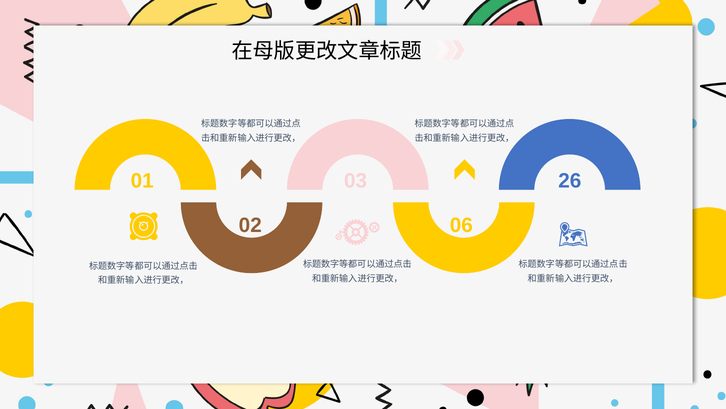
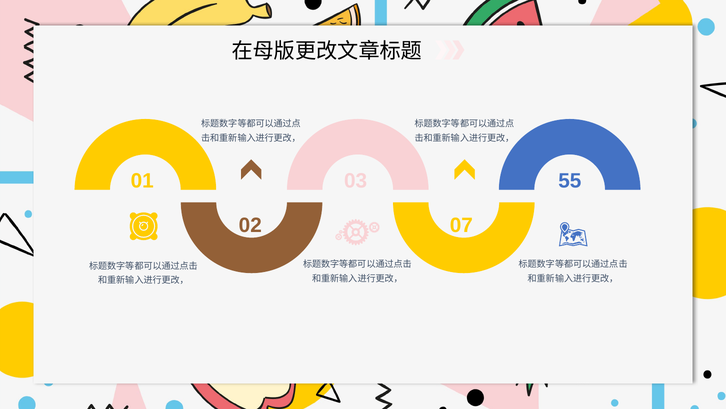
26: 26 -> 55 (570, 181)
06: 06 -> 07 (461, 225)
